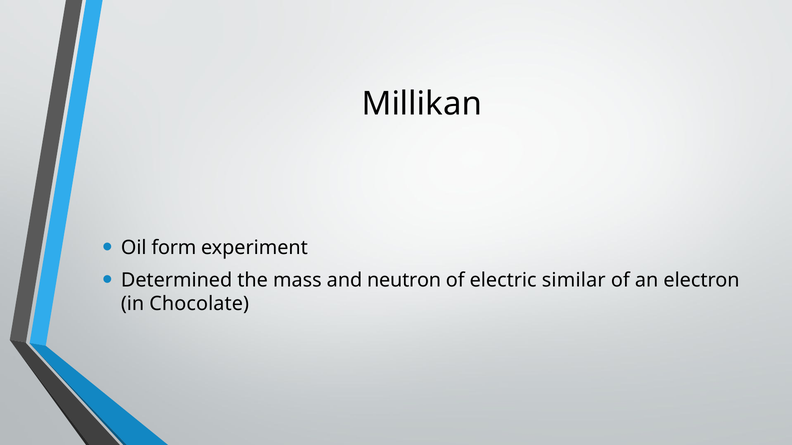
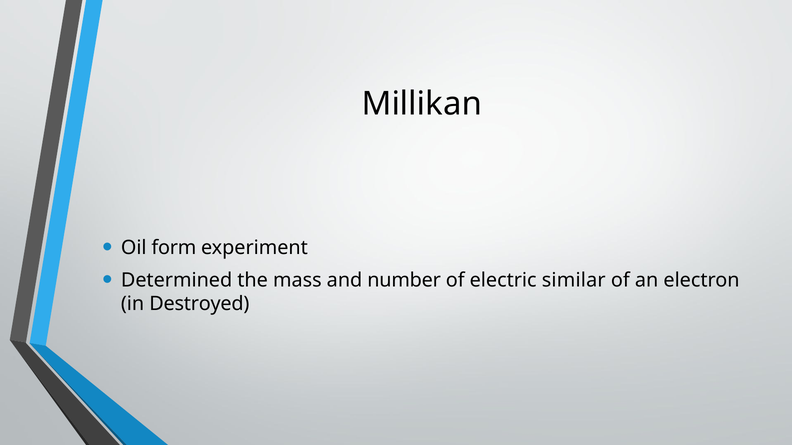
neutron: neutron -> number (404, 281)
Chocolate: Chocolate -> Destroyed (199, 304)
